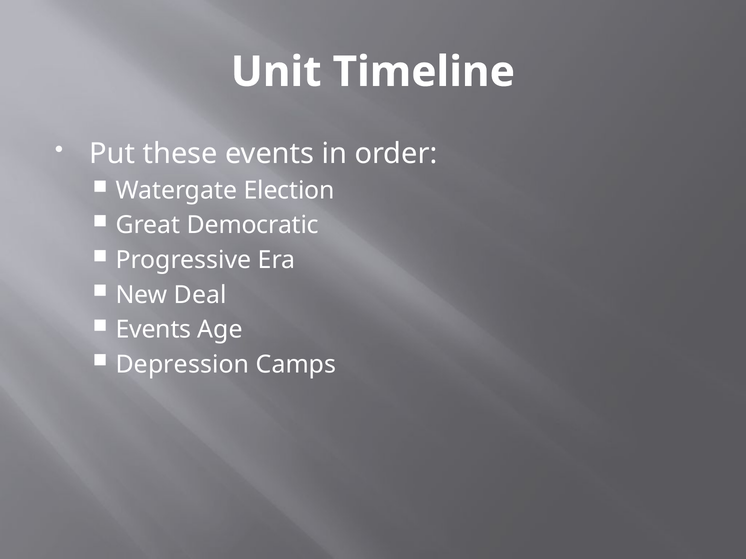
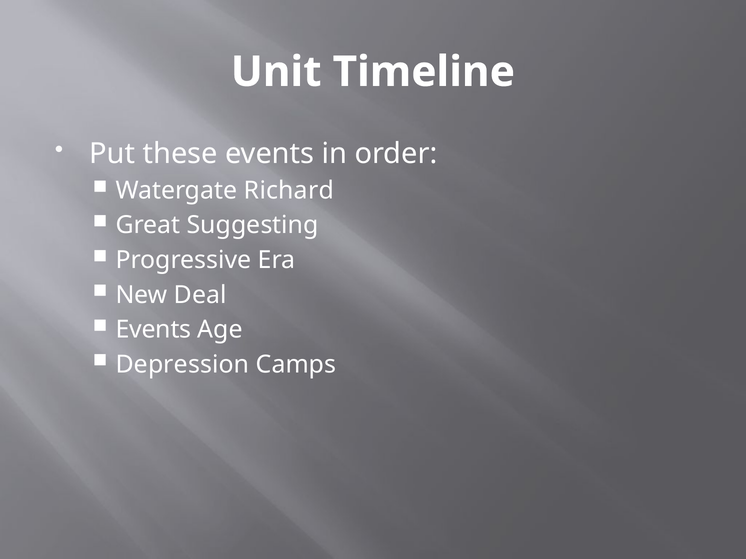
Election: Election -> Richard (289, 191)
Democratic: Democratic -> Suggesting (253, 225)
